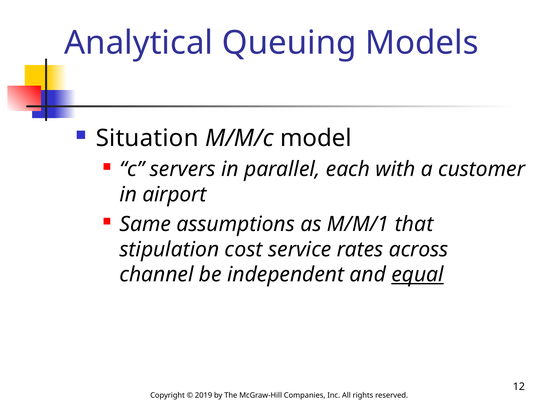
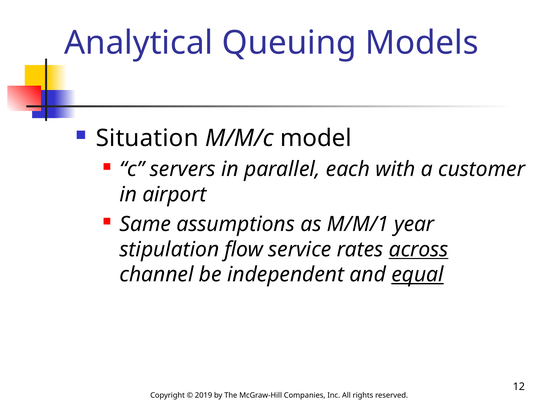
that: that -> year (414, 224)
cost: cost -> flow (244, 250)
across underline: none -> present (419, 250)
